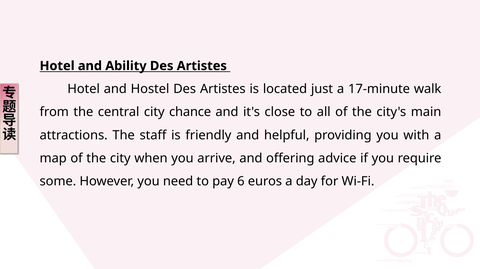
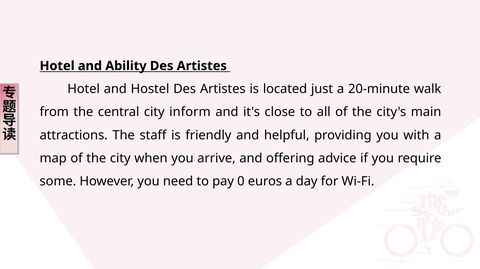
17-minute: 17-minute -> 20-minute (379, 89)
chance: chance -> inform (190, 112)
6: 6 -> 0 (241, 181)
